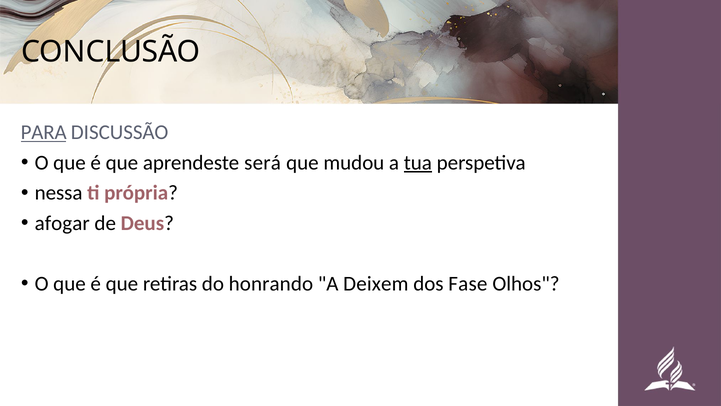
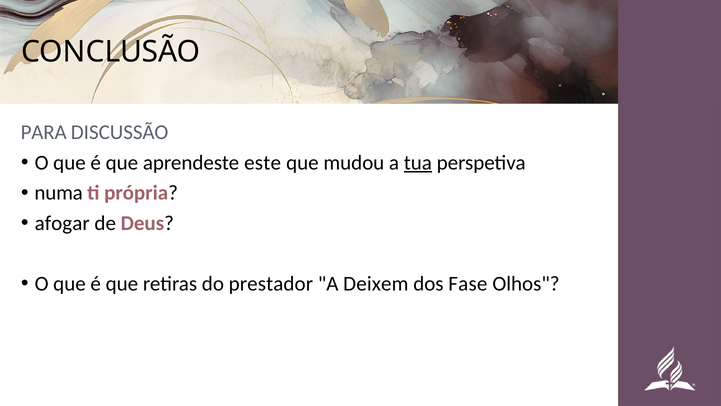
PARA underline: present -> none (44, 132)
será: será -> este (263, 163)
nessa: nessa -> numa (59, 193)
honrando: honrando -> prestador (271, 283)
